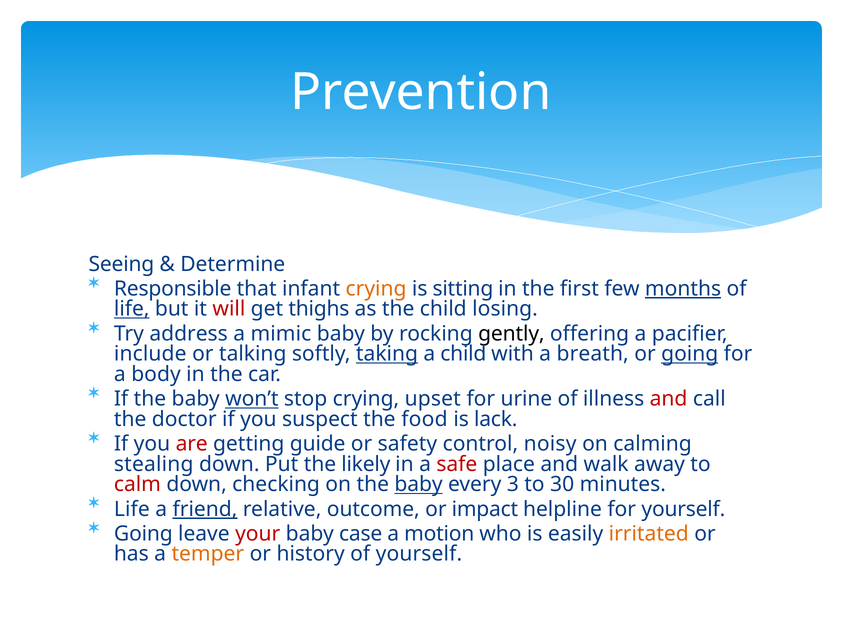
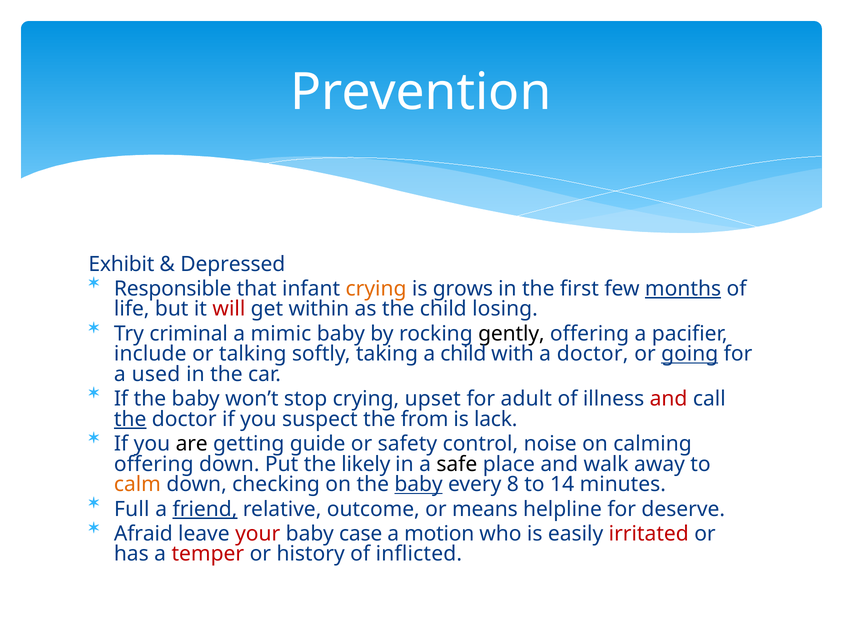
Seeing: Seeing -> Exhibit (121, 264)
Determine: Determine -> Depressed (233, 264)
sitting: sitting -> grows (463, 289)
life underline: present -> none (132, 309)
thighs: thighs -> within (319, 309)
address: address -> criminal (189, 333)
taking underline: present -> none (387, 354)
a breath: breath -> doctor (593, 354)
body: body -> used (156, 374)
won’t underline: present -> none (252, 399)
urine: urine -> adult (526, 399)
the underline: none -> present (130, 419)
food: food -> from (425, 419)
are colour: red -> black (192, 444)
noisy: noisy -> noise (550, 444)
stealing: stealing -> offering (154, 464)
safe colour: red -> black (457, 464)
calm colour: red -> orange (137, 484)
3: 3 -> 8 (513, 484)
30: 30 -> 14 (562, 484)
Life: Life -> Full (132, 509)
impact: impact -> means (485, 509)
for yourself: yourself -> deserve (683, 509)
Going: Going -> Afraid (143, 533)
irritated colour: orange -> red (649, 533)
temper colour: orange -> red (208, 554)
of yourself: yourself -> inflicted (419, 554)
